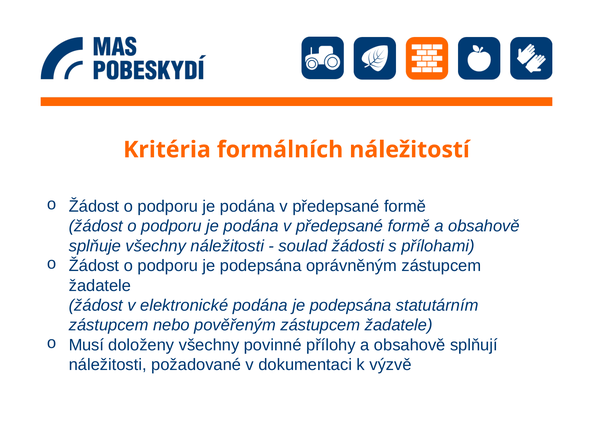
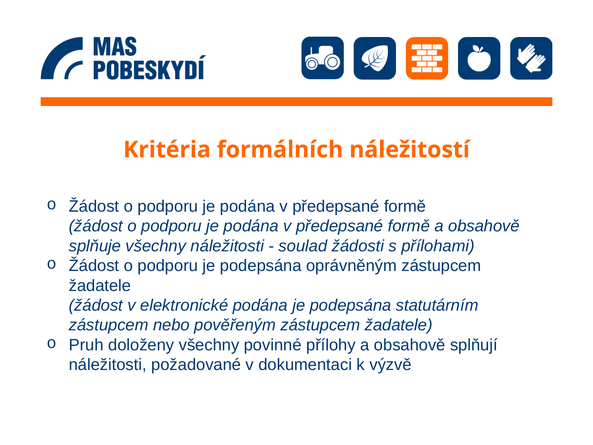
Musí: Musí -> Pruh (86, 345)
